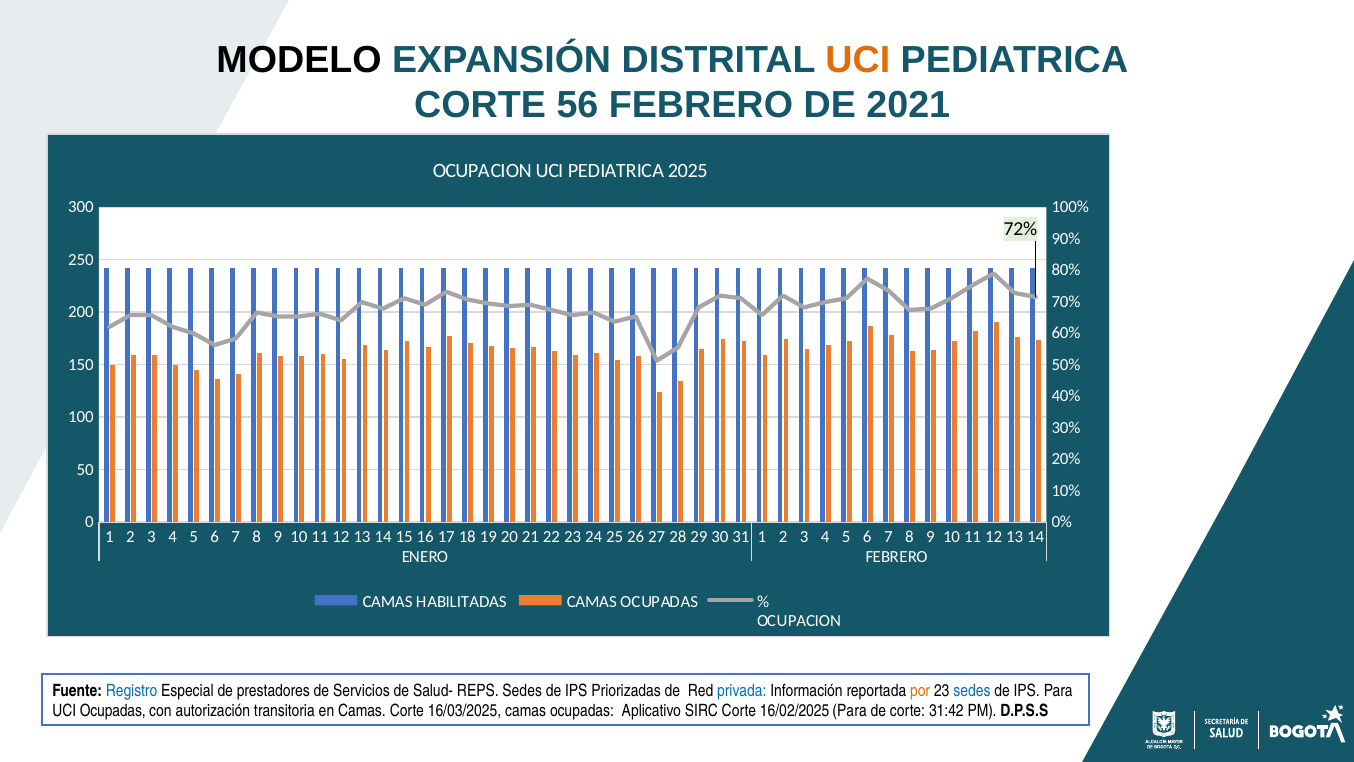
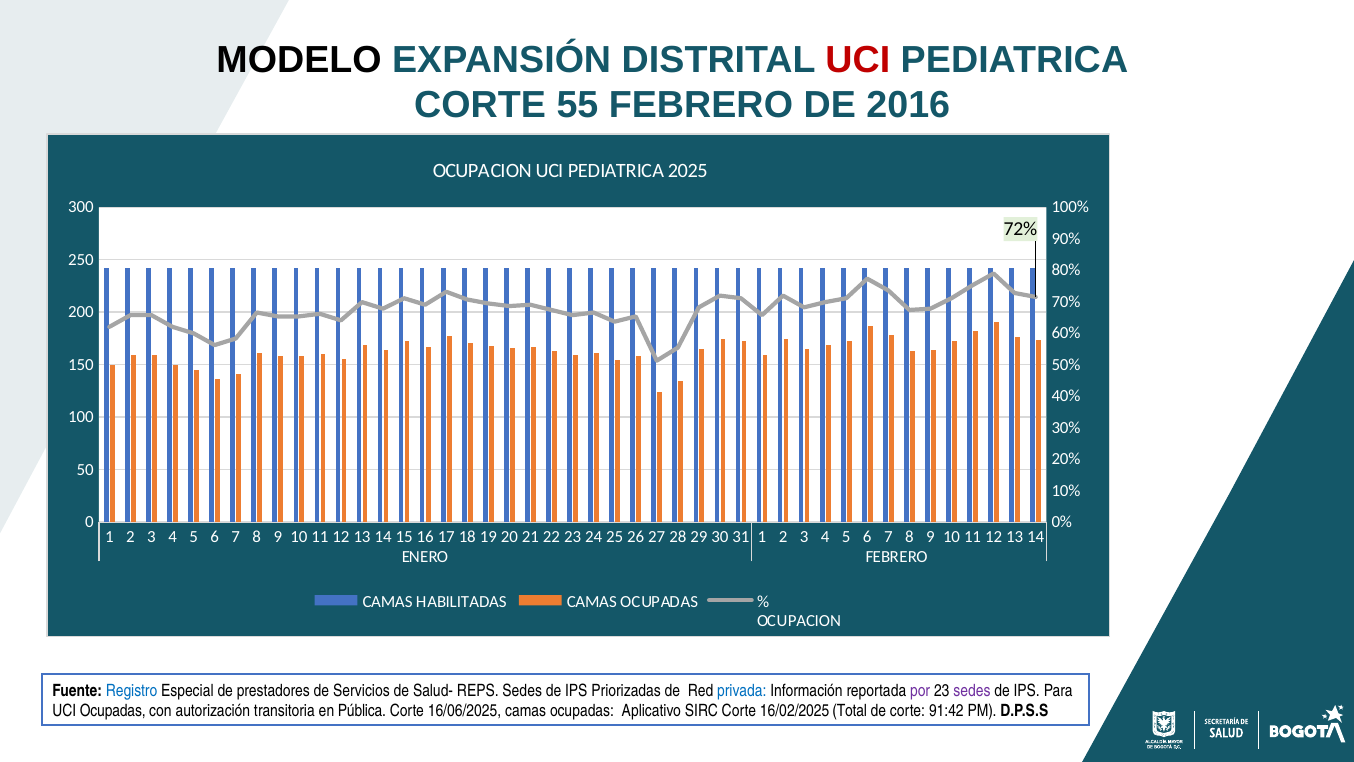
UCI colour: orange -> red (858, 60)
56: 56 -> 55 (577, 105)
2021: 2021 -> 2016 (908, 105)
por colour: orange -> purple (920, 690)
sedes colour: blue -> purple (972, 690)
en Camas: Camas -> Pública (362, 711)
16/03/2025: 16/03/2025 -> 16/06/2025 (465, 711)
16/02/2025 Para: Para -> Total (850, 711)
31:42: 31:42 -> 91:42 (946, 711)
